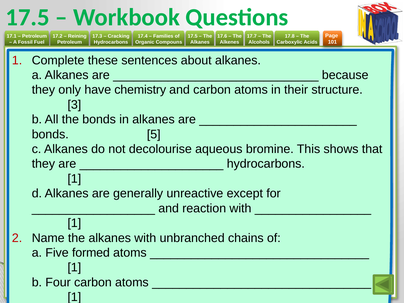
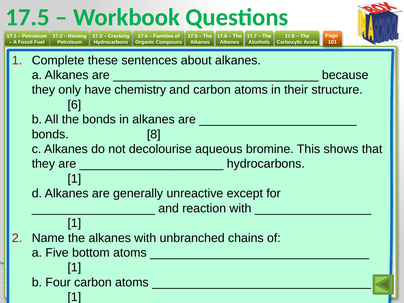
3: 3 -> 6 (74, 105)
5: 5 -> 8 (154, 134)
formed: formed -> bottom (91, 253)
